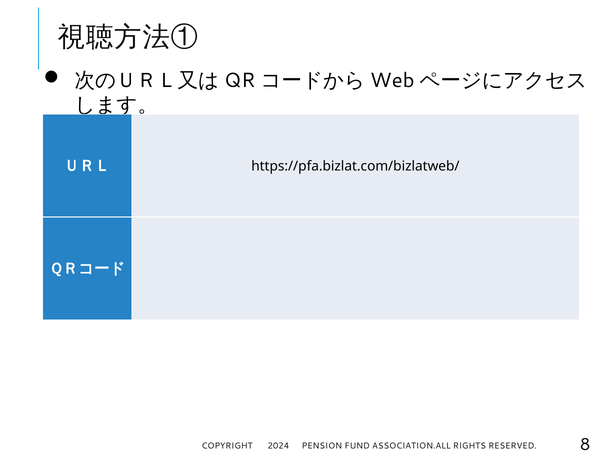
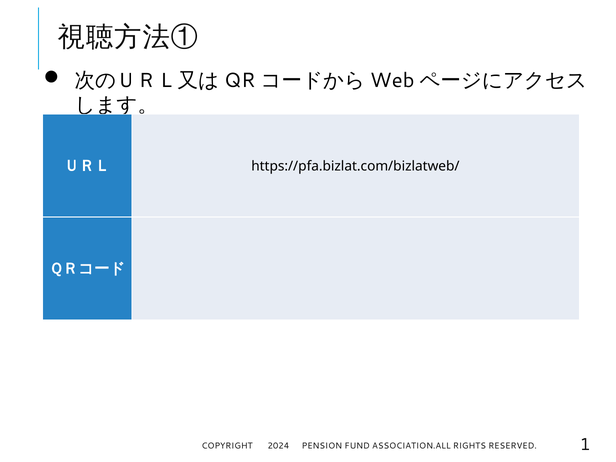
8: 8 -> 1 (585, 444)
